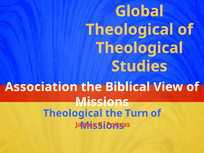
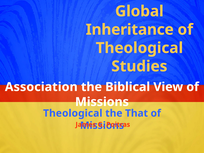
Theological: Theological -> Inheritance (130, 30)
Turn: Turn -> That (137, 113)
